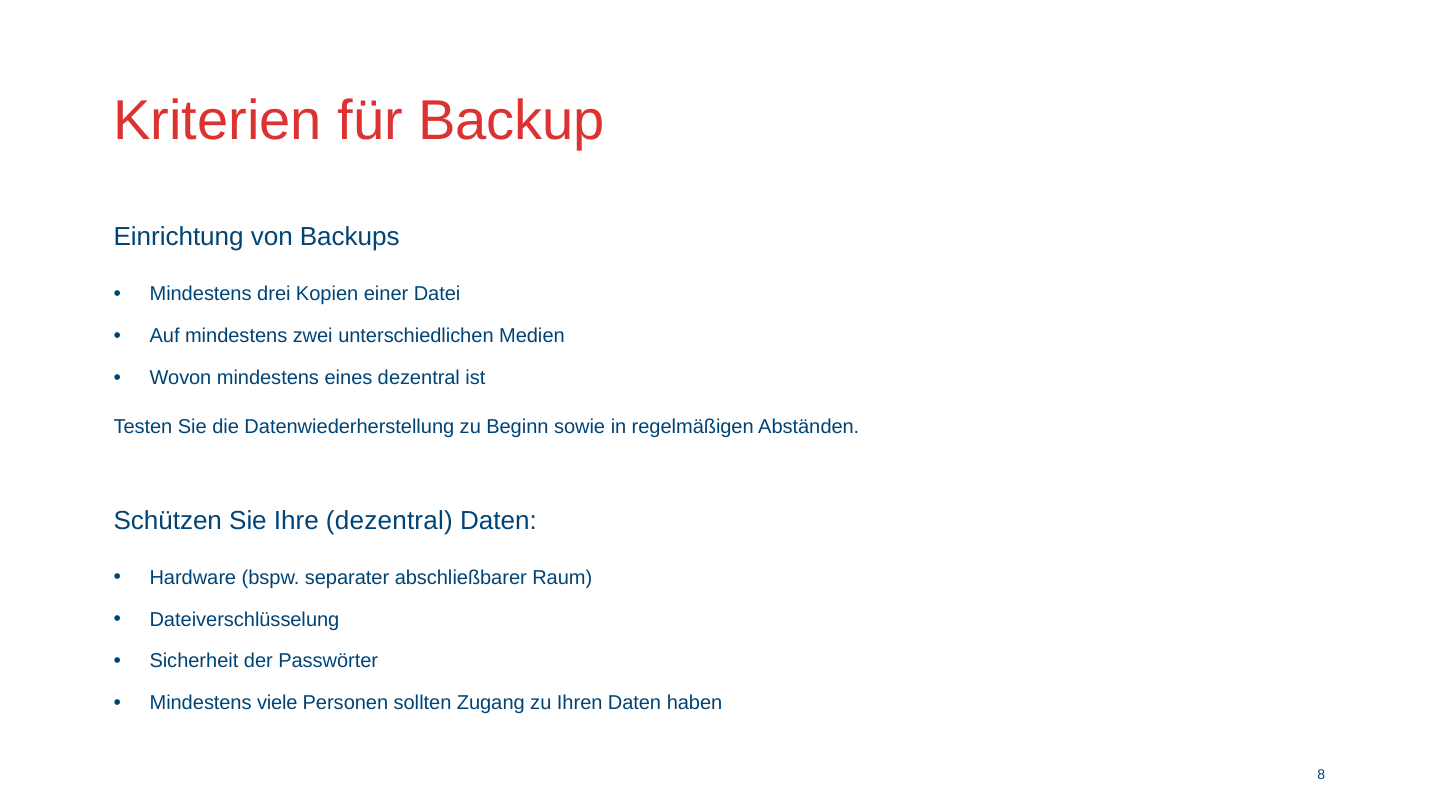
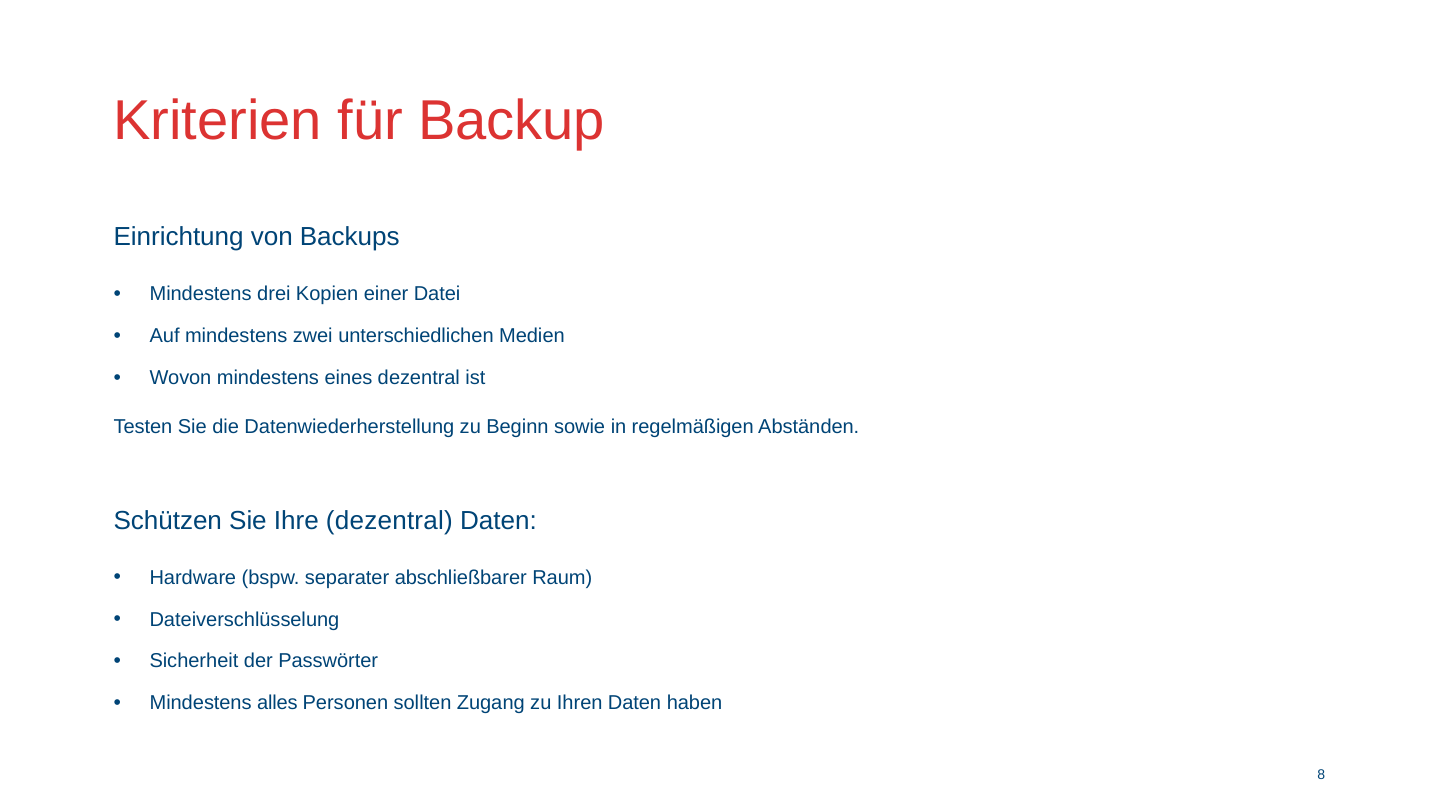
viele: viele -> alles (277, 703)
